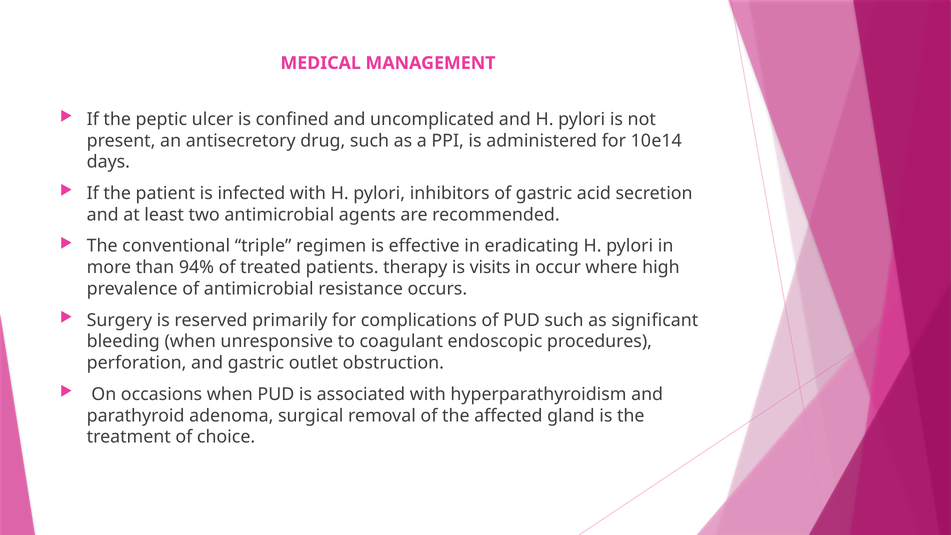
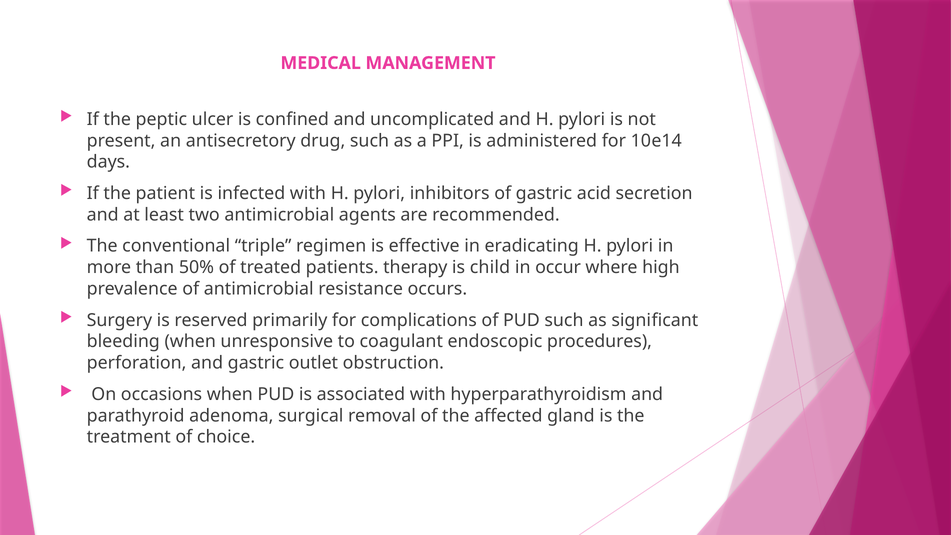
94%: 94% -> 50% (196, 267)
visits: visits -> child (490, 267)
